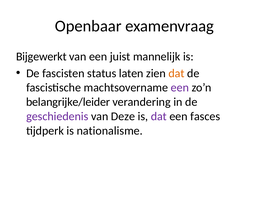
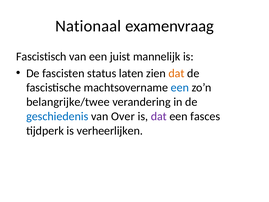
Openbaar: Openbaar -> Nationaal (88, 26)
Bijgewerkt: Bijgewerkt -> Fascistisch (41, 56)
een colour: purple -> blue (180, 88)
belangrijke/leider: belangrijke/leider -> belangrijke/twee (68, 102)
geschiedenis colour: purple -> blue (57, 116)
Deze: Deze -> Over (123, 116)
nationalisme: nationalisme -> verheerlijken (110, 131)
